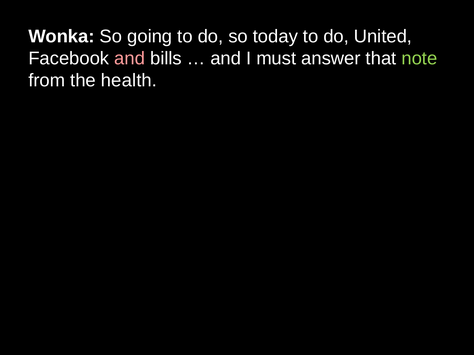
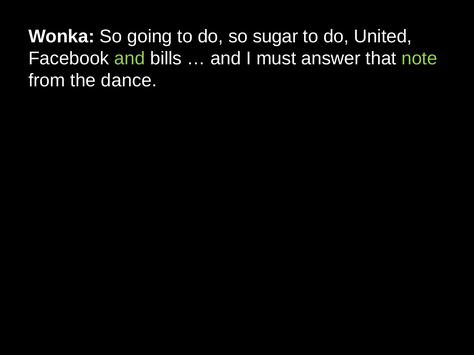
today: today -> sugar (275, 36)
and colour: pink -> light green (130, 59)
health: health -> dance (129, 81)
